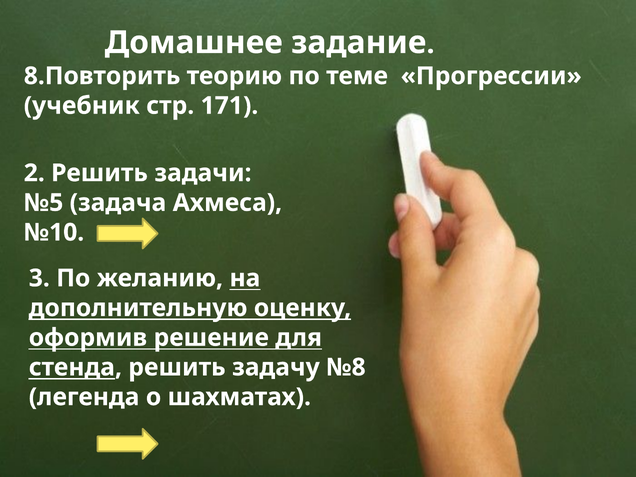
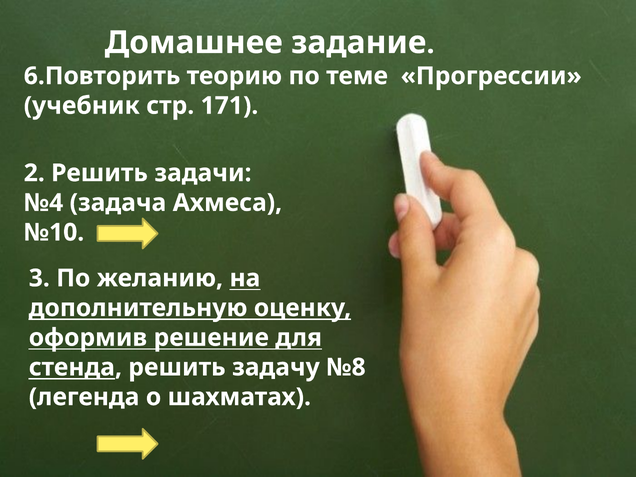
8.Повторить: 8.Повторить -> 6.Повторить (102, 76)
№5: №5 -> №4 (44, 203)
